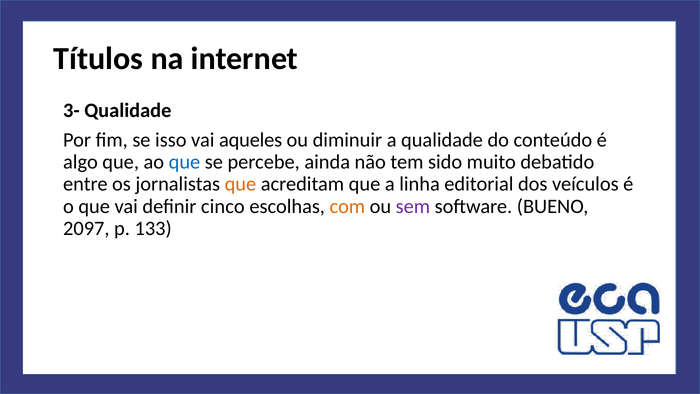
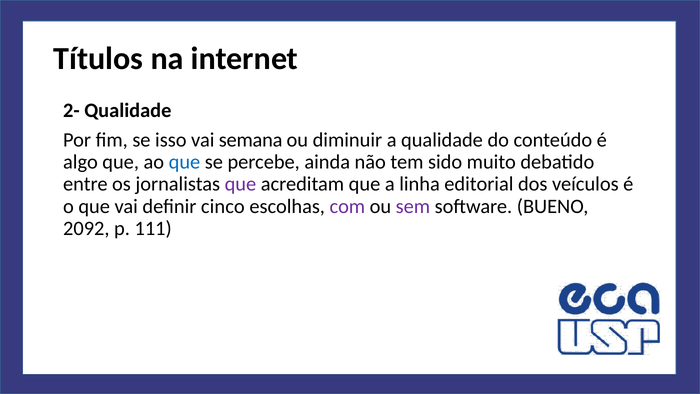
3-: 3- -> 2- (71, 111)
aqueles: aqueles -> semana (251, 140)
que colour: orange -> purple (240, 184)
com colour: orange -> purple (347, 206)
2097: 2097 -> 2092 (86, 228)
133: 133 -> 111 (153, 228)
